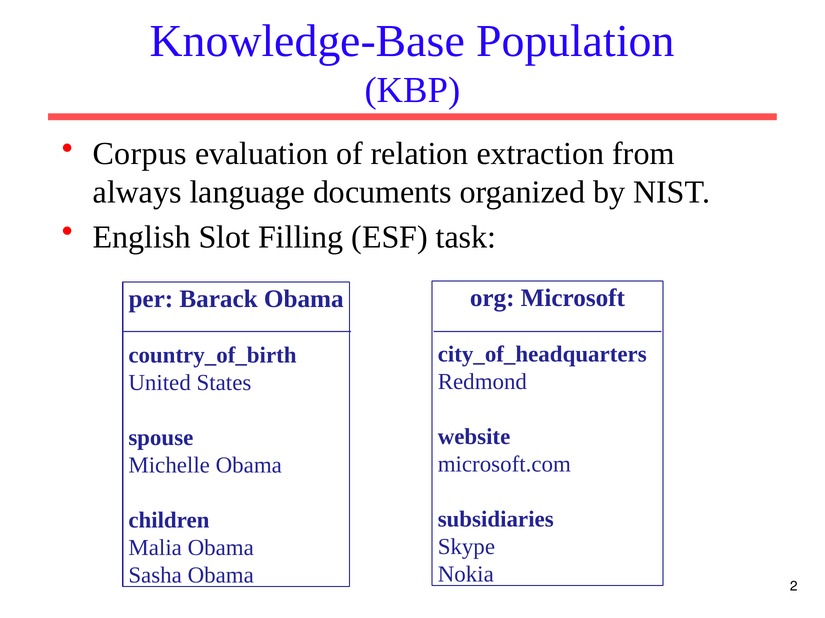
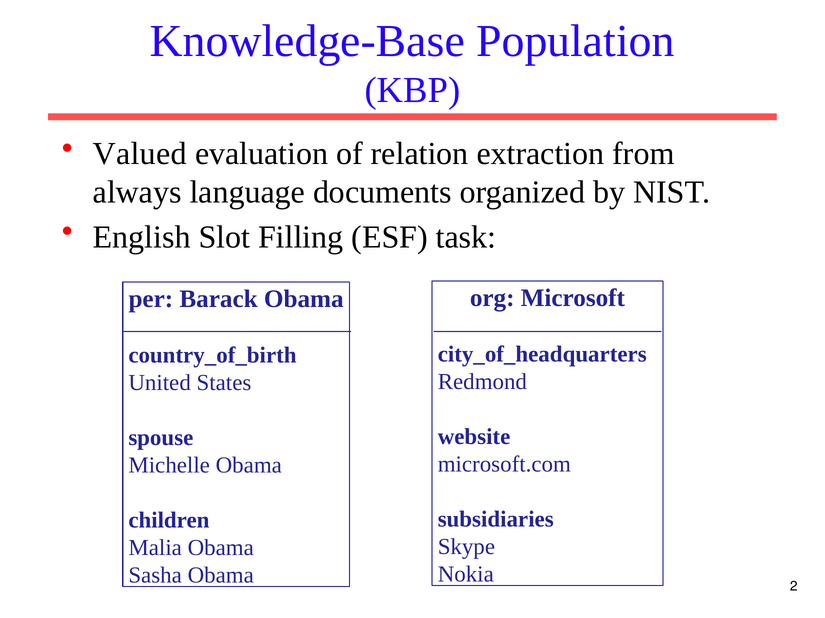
Corpus: Corpus -> Valued (140, 154)
